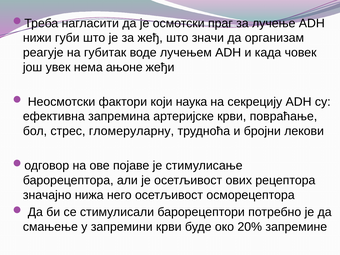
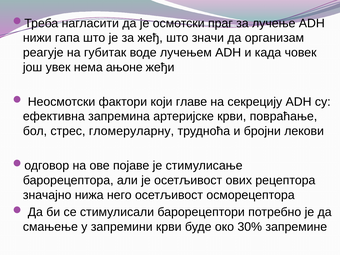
губи: губи -> гапа (67, 38)
наука: наука -> главе (191, 102)
20%: 20% -> 30% (250, 227)
